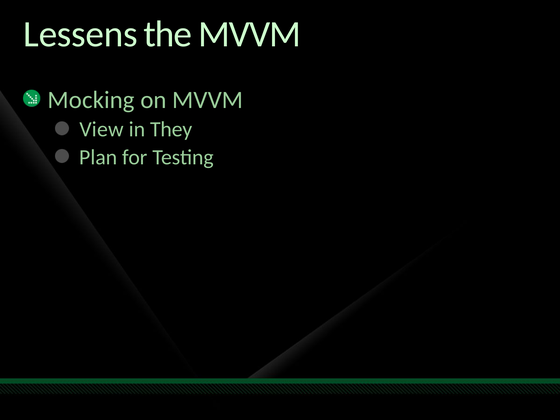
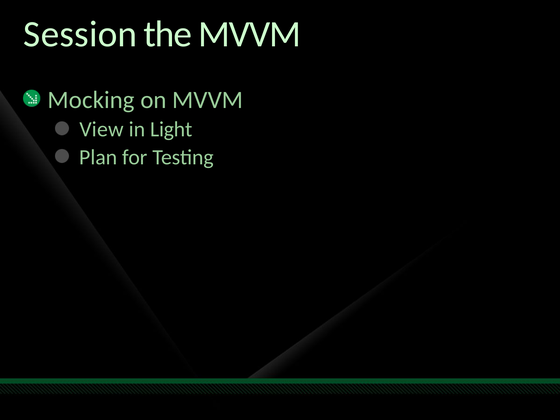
Lessens: Lessens -> Session (80, 34)
They: They -> Light (171, 129)
